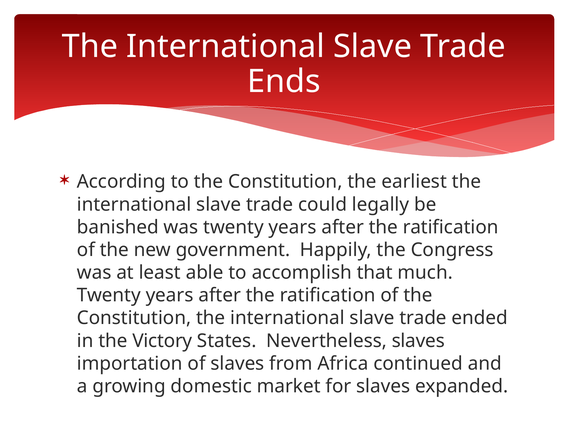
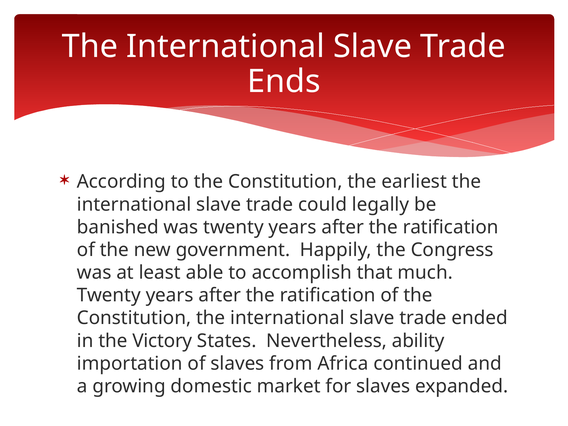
Nevertheless slaves: slaves -> ability (418, 341)
